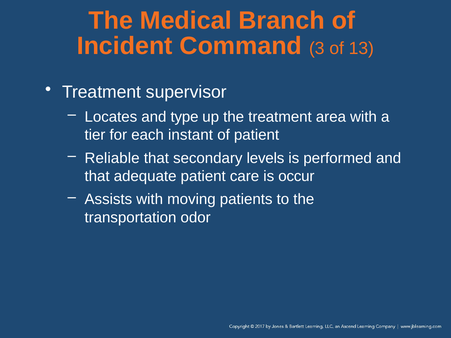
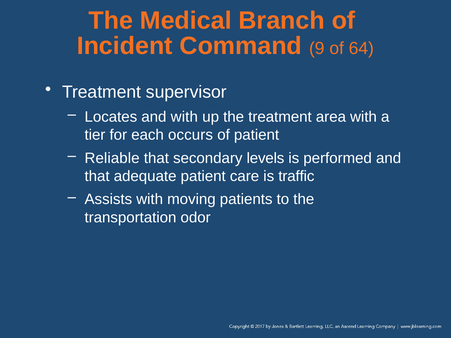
3: 3 -> 9 (317, 48)
13: 13 -> 64 (361, 48)
and type: type -> with (184, 117)
instant: instant -> occurs (191, 135)
occur: occur -> traffic (296, 176)
